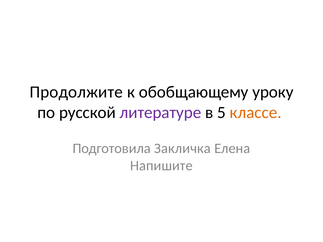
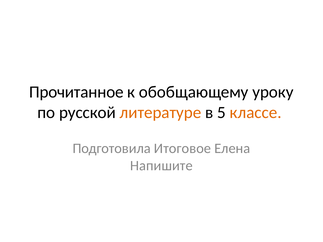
Продолжите: Продолжите -> Прочитанное (76, 92)
литературе colour: purple -> orange (160, 113)
Закличка: Закличка -> Итоговое (183, 149)
